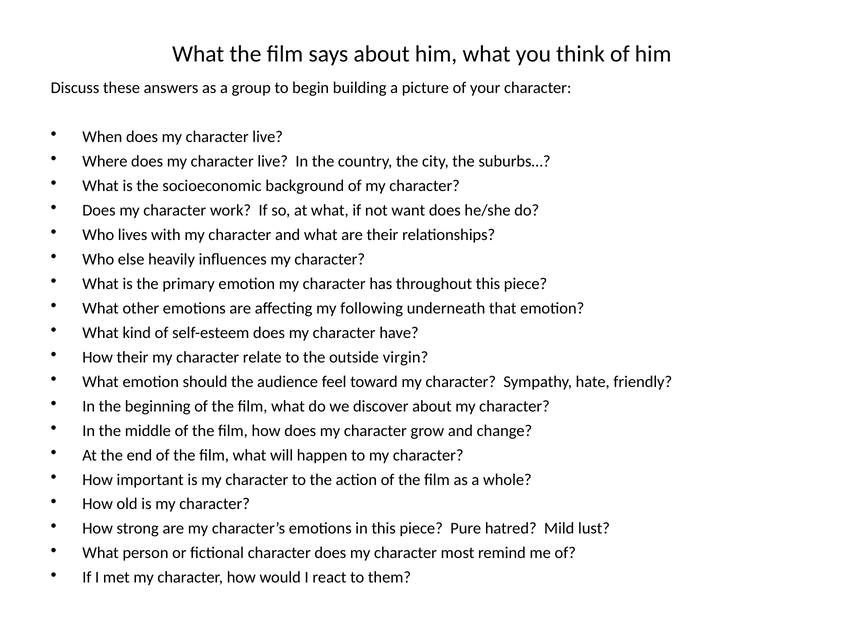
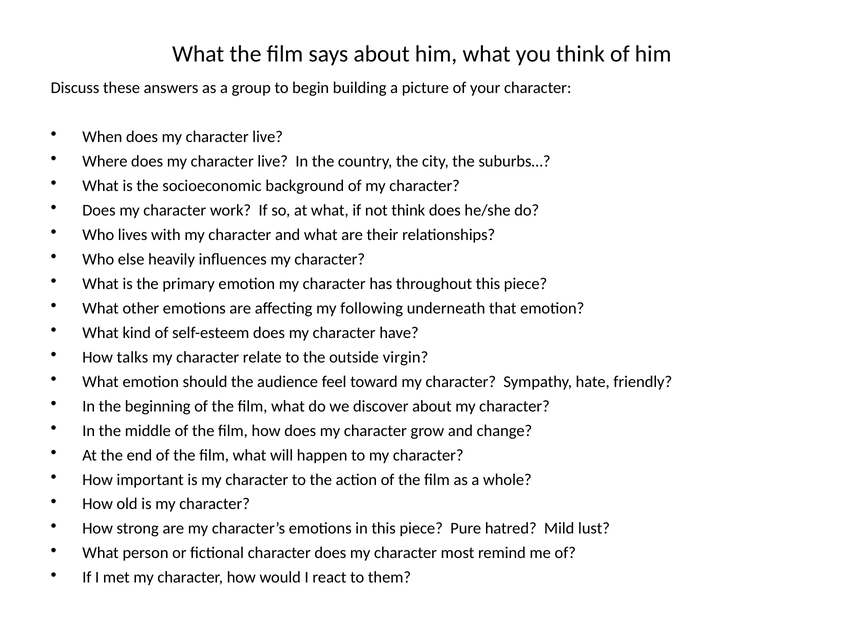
not want: want -> think (408, 210)
How their: their -> talks (132, 357)
